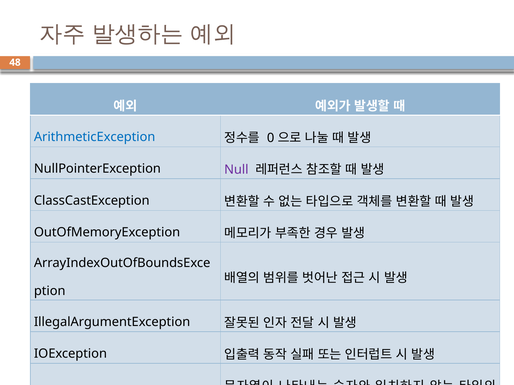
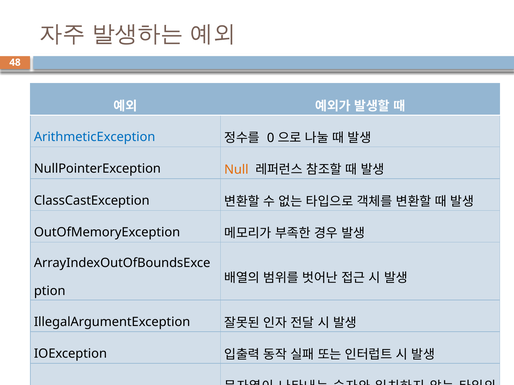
Null colour: purple -> orange (236, 170)
